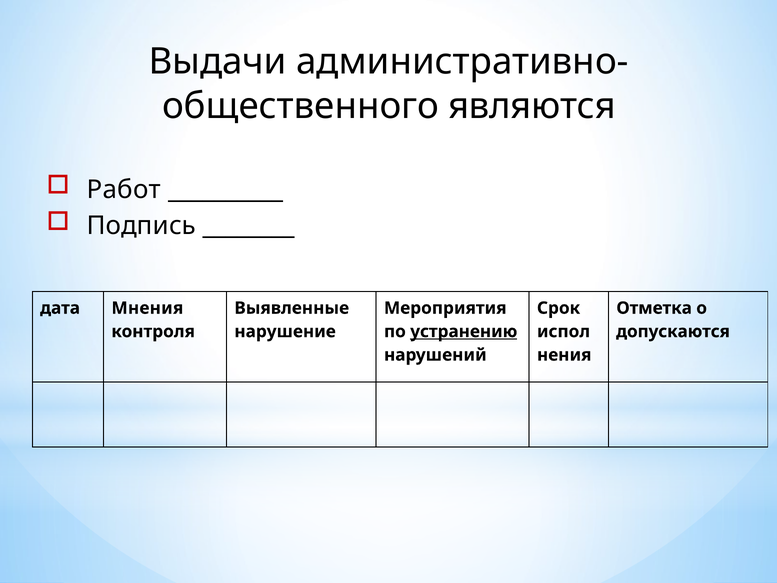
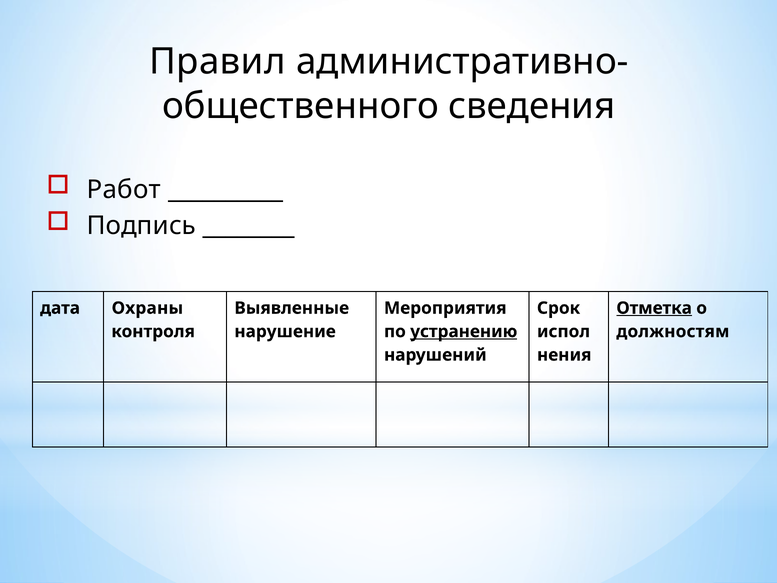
Выдачи: Выдачи -> Правил (217, 62)
являются: являются -> сведения (532, 106)
Мнения: Мнения -> Охраны (147, 308)
Отметка underline: none -> present (654, 308)
допускаются: допускаются -> должностям (673, 331)
